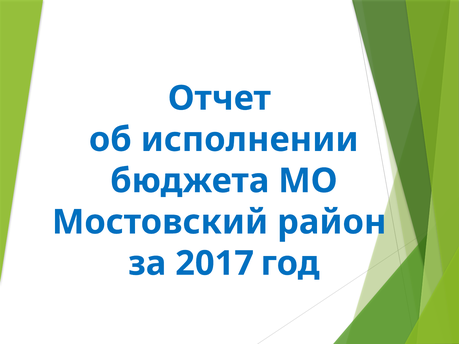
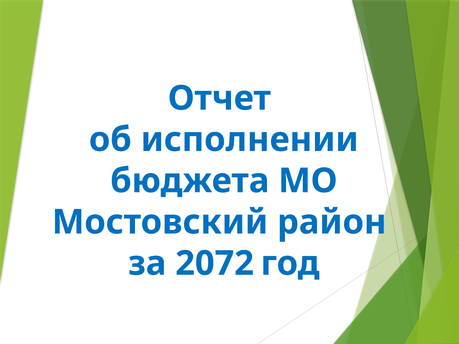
2017: 2017 -> 2072 (215, 264)
